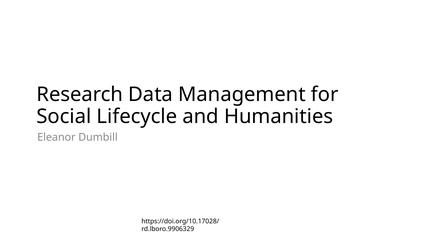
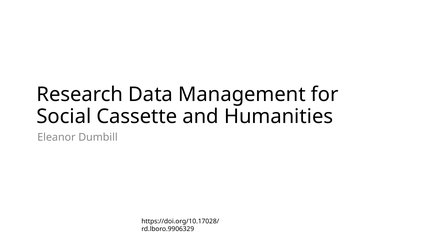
Lifecycle: Lifecycle -> Cassette (137, 117)
